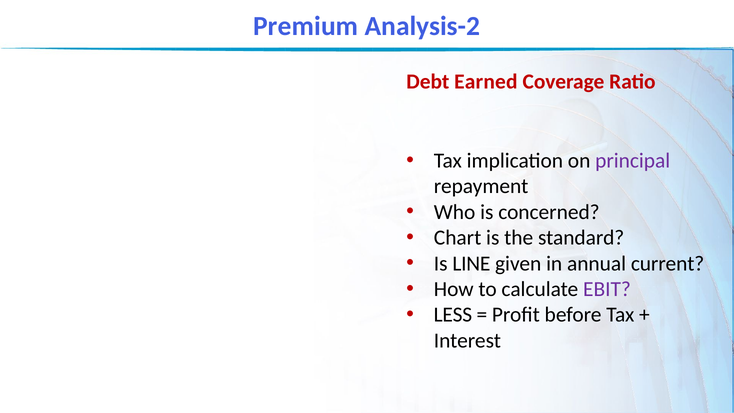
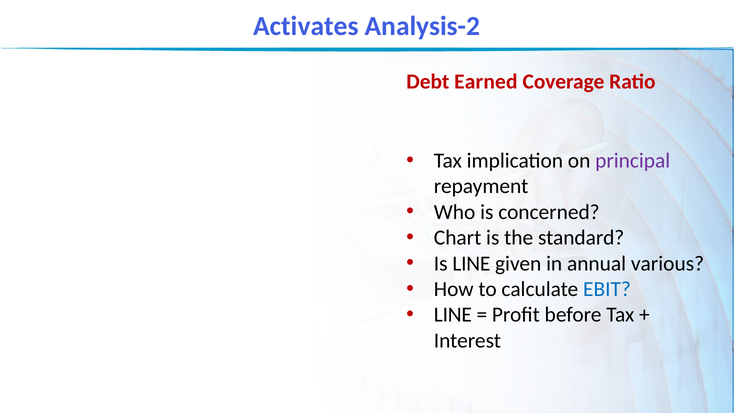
Premium: Premium -> Activates (306, 26)
current: current -> various (667, 263)
EBIT colour: purple -> blue (607, 289)
LESS: LESS -> LINE (453, 315)
